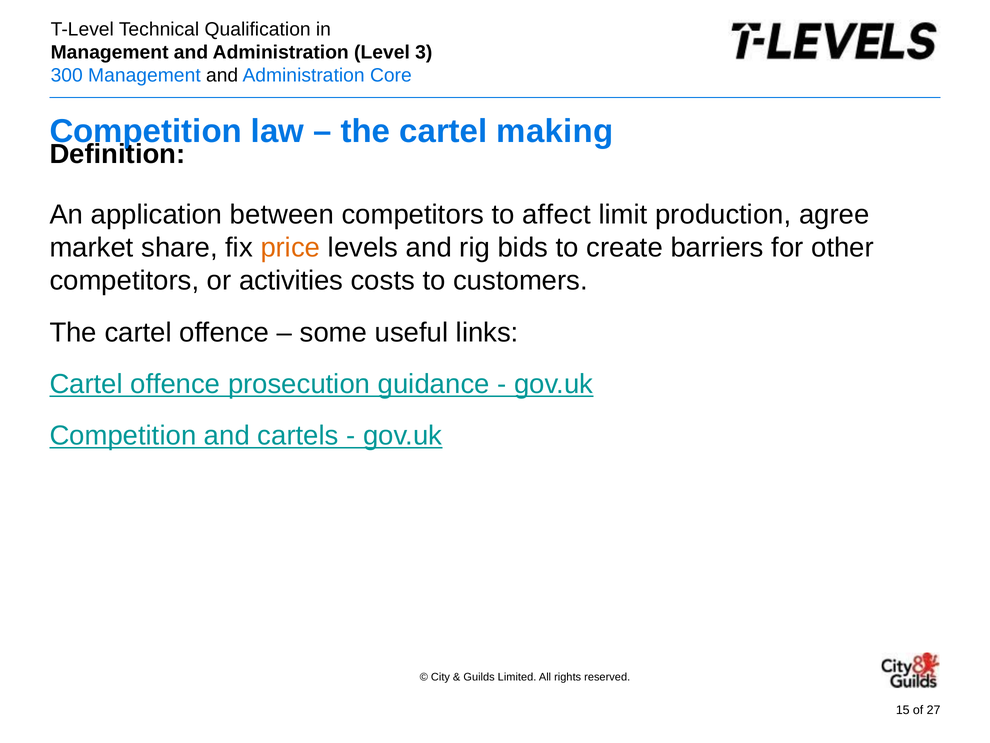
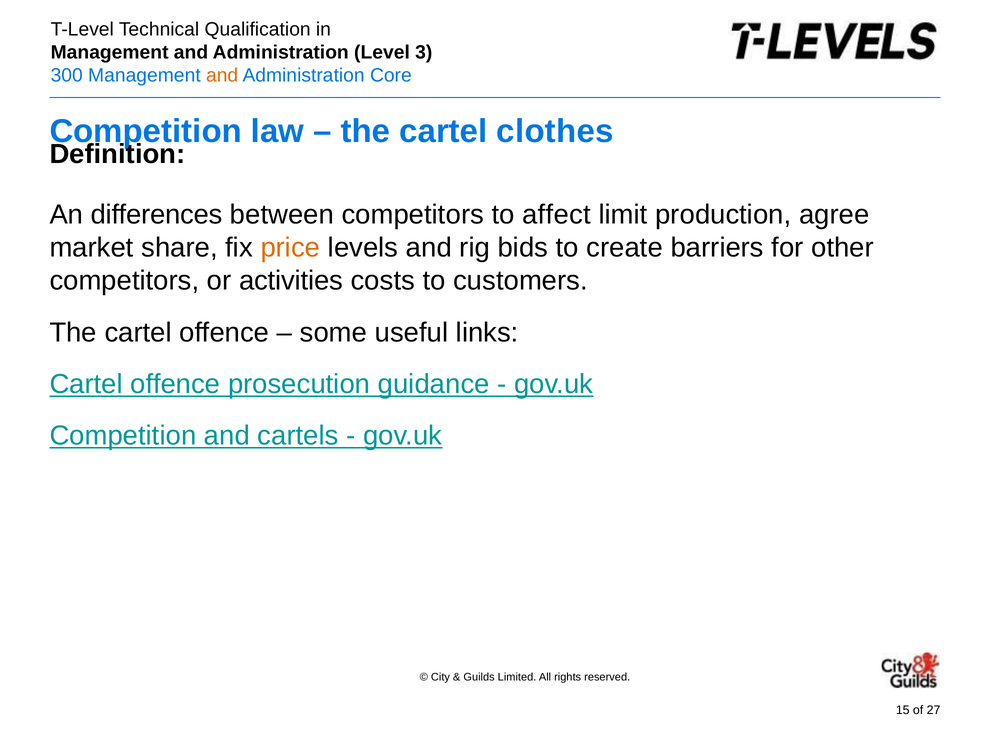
and colour: black -> orange (222, 76)
making: making -> clothes (555, 131)
application: application -> differences (157, 214)
